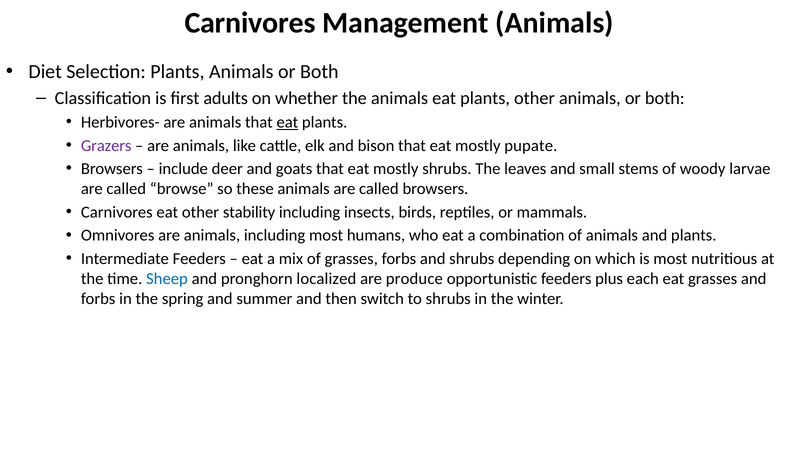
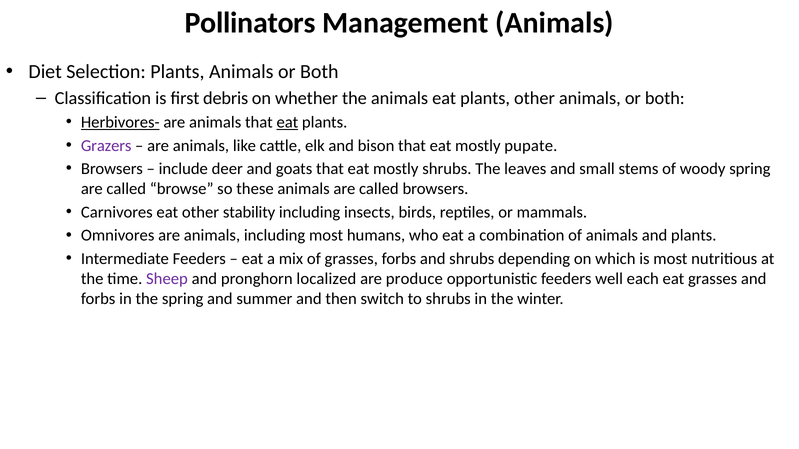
Carnivores: Carnivores -> Pollinators (250, 23)
adults: adults -> debris (226, 98)
Herbivores- underline: none -> present (120, 122)
woody larvae: larvae -> spring (750, 169)
Sheep colour: blue -> purple (167, 279)
plus: plus -> well (609, 279)
